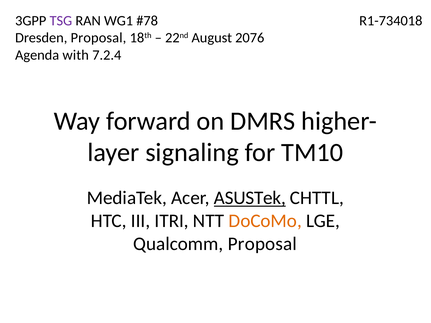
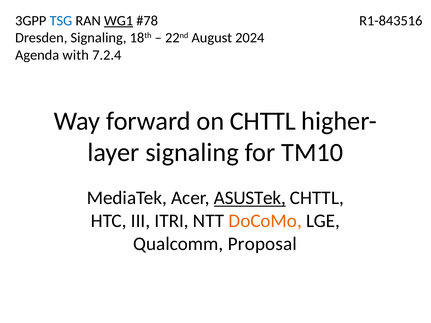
TSG colour: purple -> blue (61, 21)
WG1 underline: none -> present (119, 21)
R1-734018: R1-734018 -> R1-843516 (391, 21)
Dresden Proposal: Proposal -> Signaling (99, 38)
2076: 2076 -> 2024 (250, 38)
on DMRS: DMRS -> CHTTL (263, 121)
